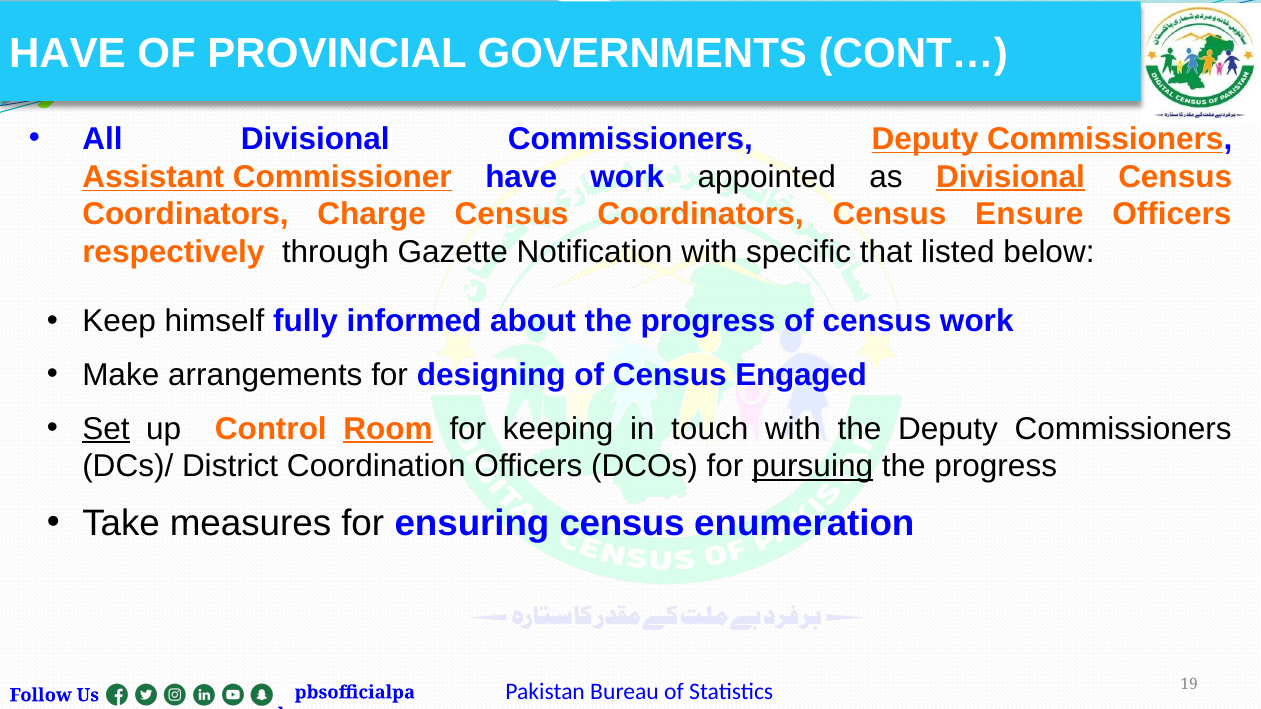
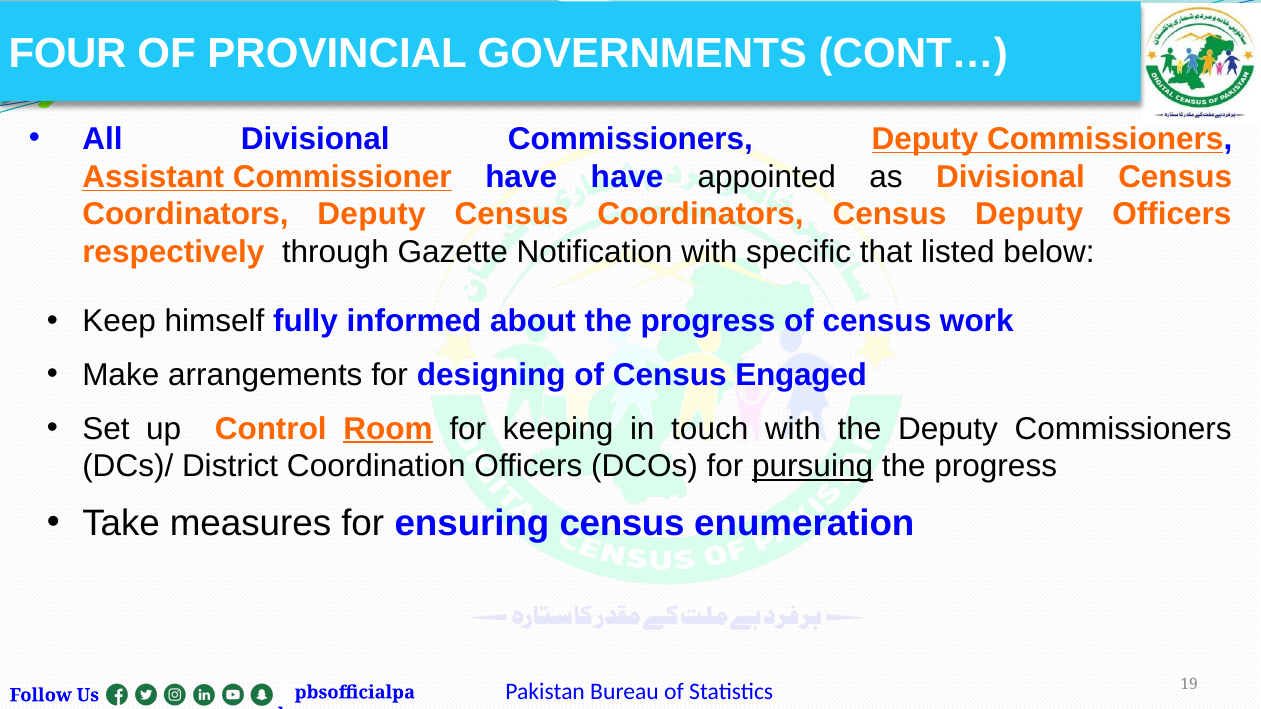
HAVE: HAVE -> FOUR (68, 54)
have work: work -> have (627, 177)
Divisional underline: present -> none (1011, 177)
Coordinators Charge: Charge -> Deputy (372, 215)
Census Ensure: Ensure -> Deputy (1029, 215)
Set underline: present -> none (106, 429)
